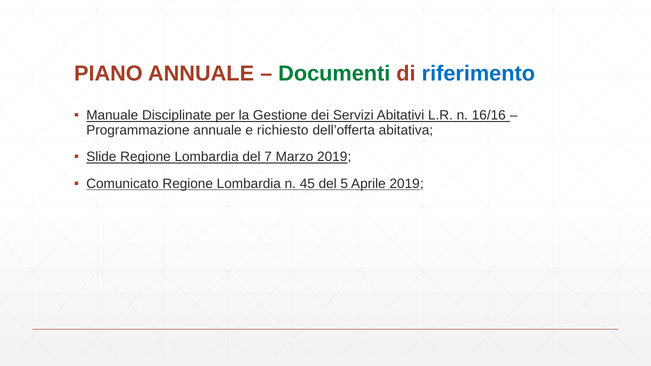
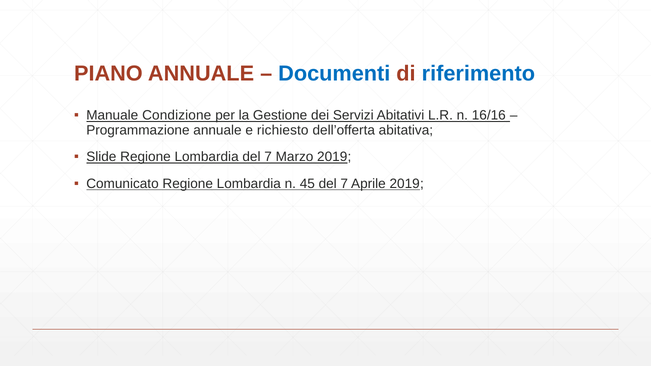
Documenti colour: green -> blue (334, 74)
Disciplinate: Disciplinate -> Condizione (177, 115)
45 del 5: 5 -> 7 (344, 184)
